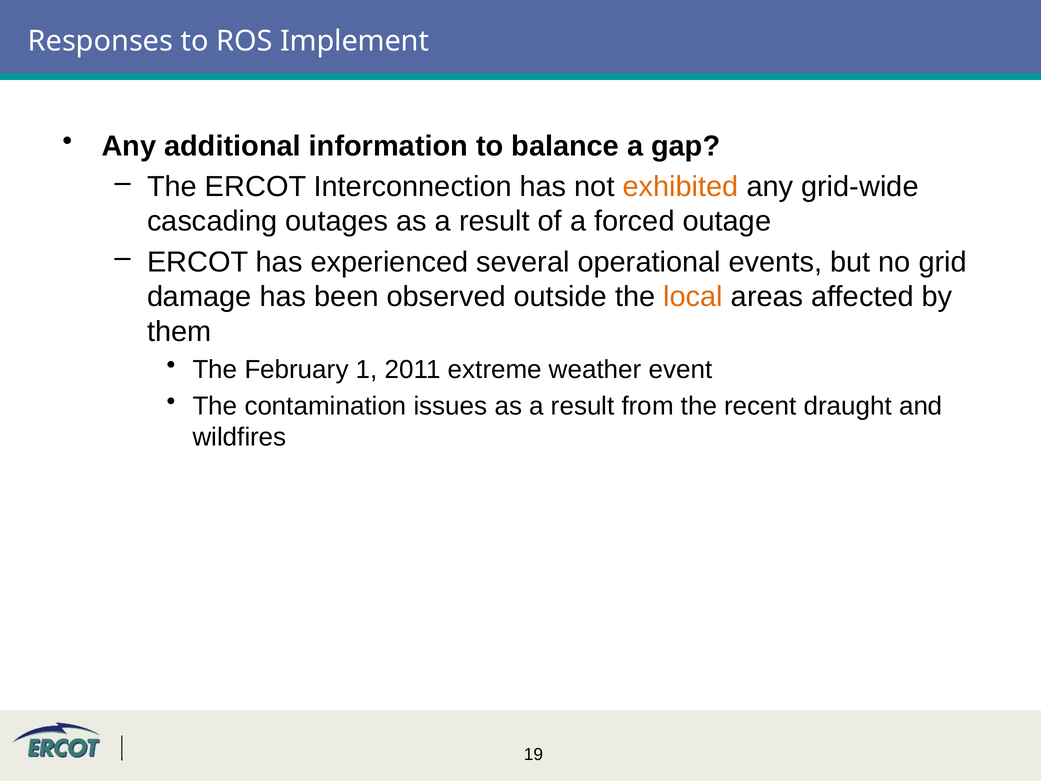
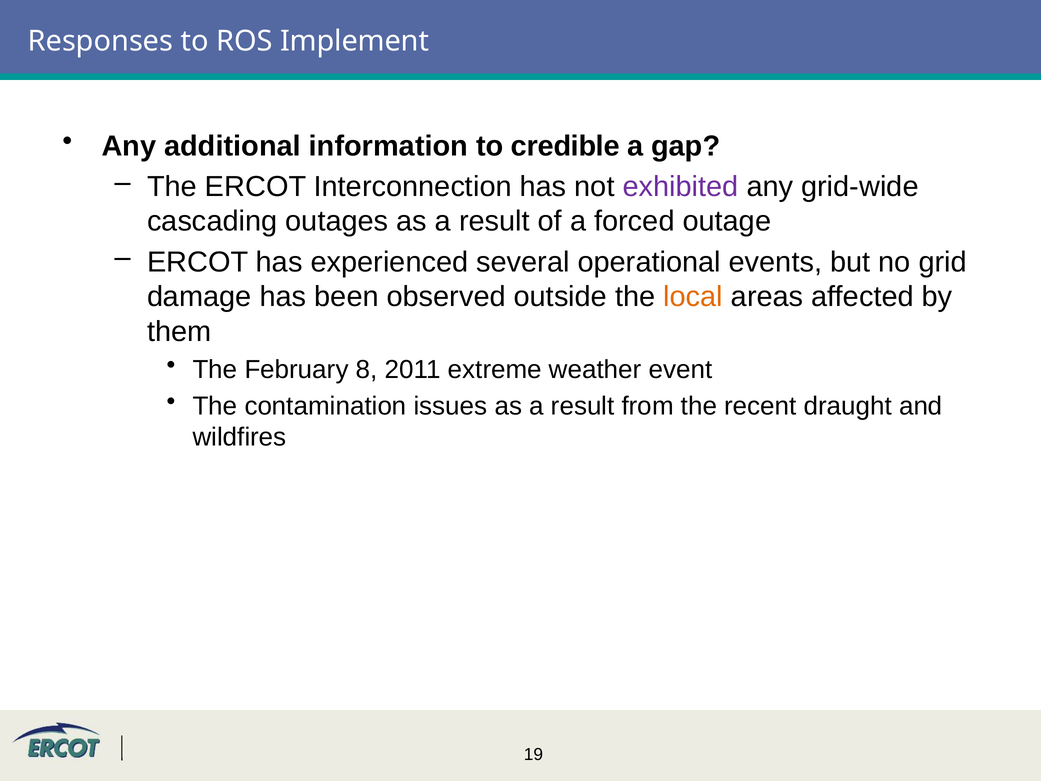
balance: balance -> credible (565, 146)
exhibited colour: orange -> purple (681, 187)
1: 1 -> 8 (367, 369)
